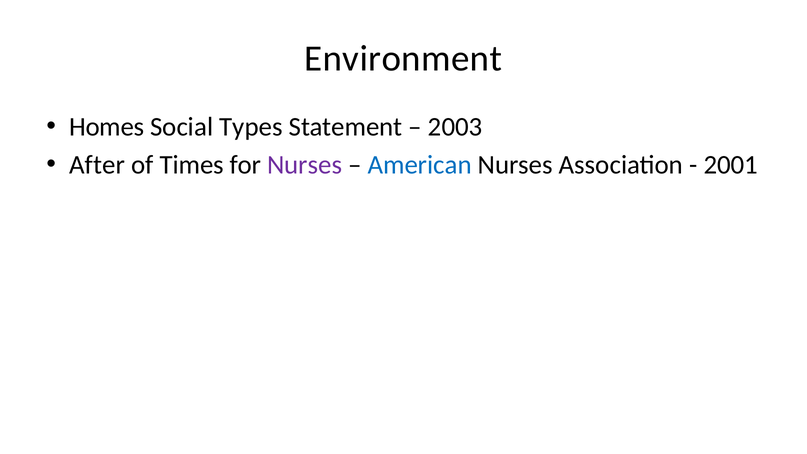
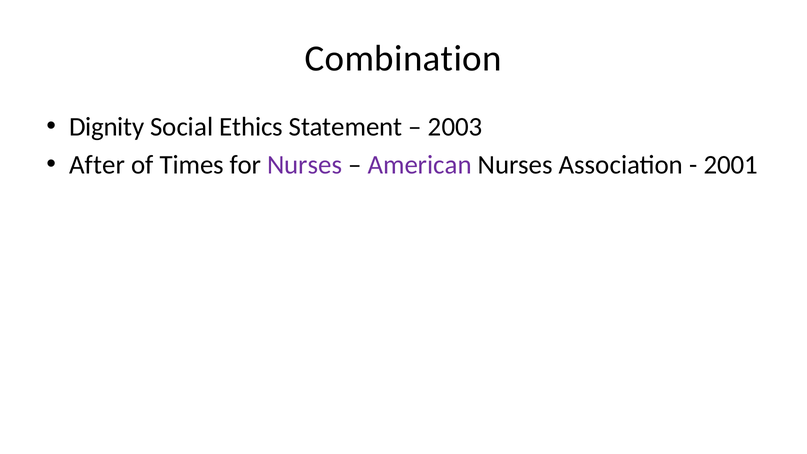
Environment: Environment -> Combination (403, 59)
Homes: Homes -> Dignity (107, 127)
Types: Types -> Ethics (251, 127)
American colour: blue -> purple (420, 165)
